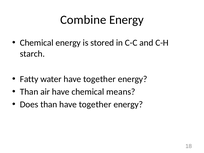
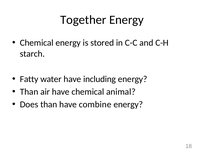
Combine: Combine -> Together (83, 20)
water have together: together -> including (100, 79)
means: means -> animal (121, 92)
together: together -> combine (95, 104)
